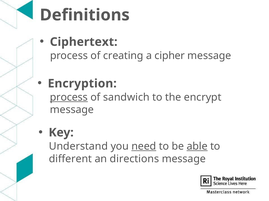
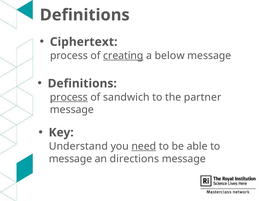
creating underline: none -> present (123, 56)
cipher: cipher -> below (170, 56)
Encryption: Encryption -> Definitions (82, 84)
encrypt: encrypt -> partner (203, 98)
able underline: present -> none (197, 147)
different: different -> message (70, 159)
